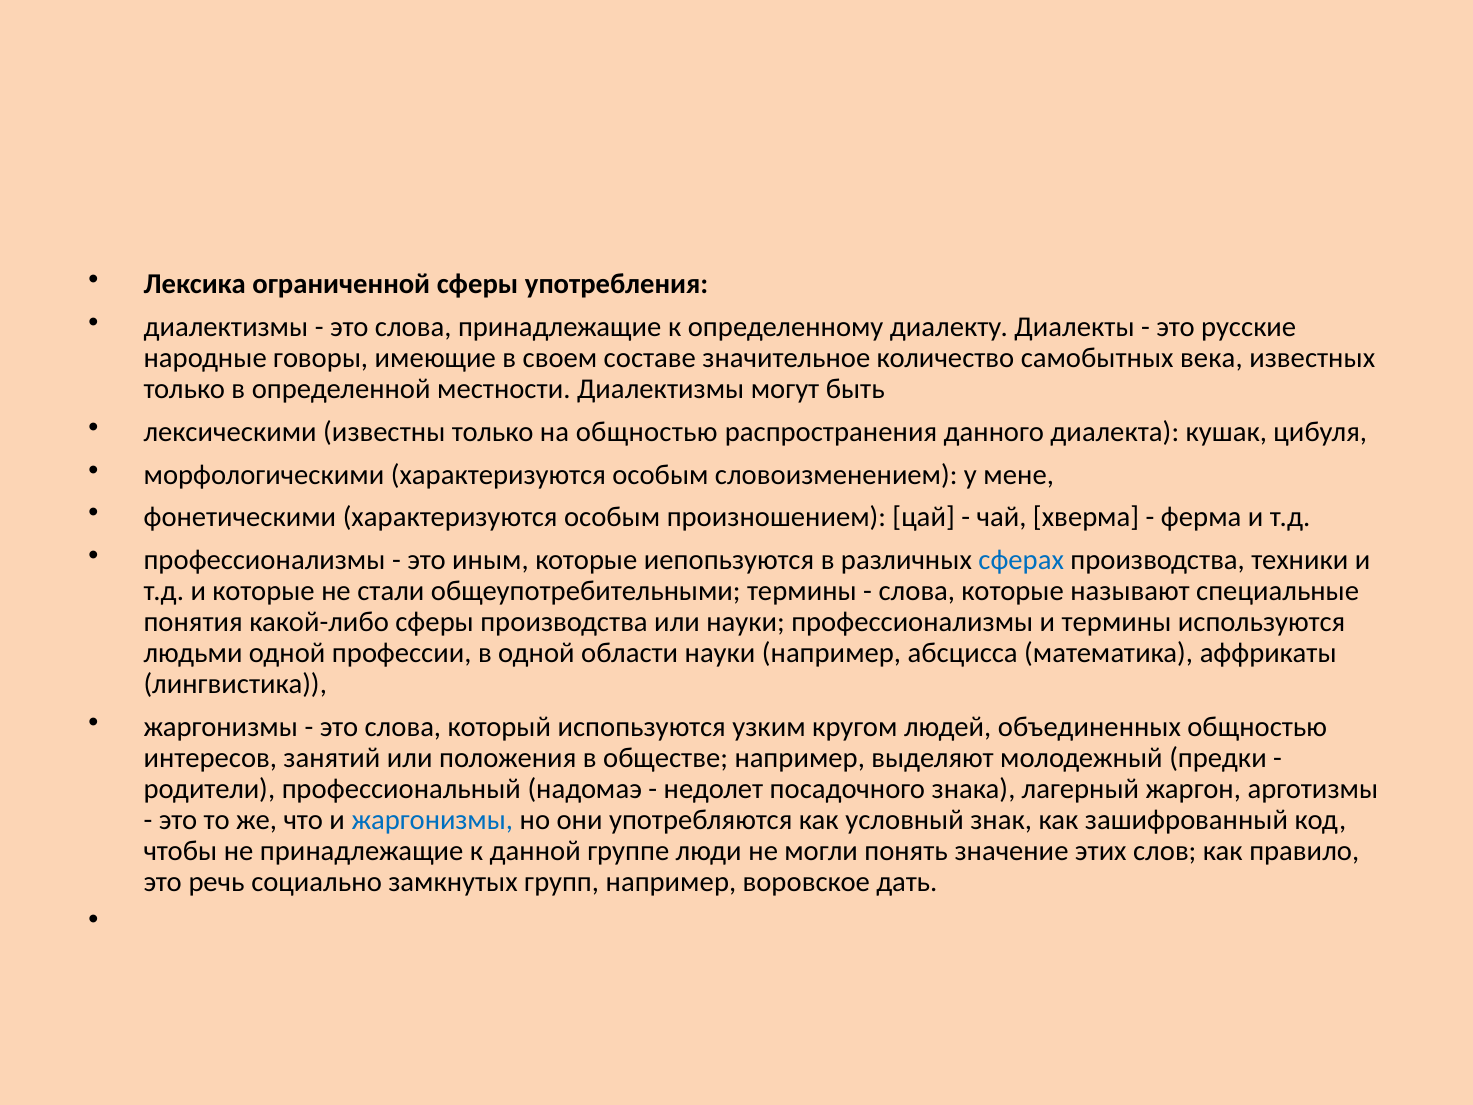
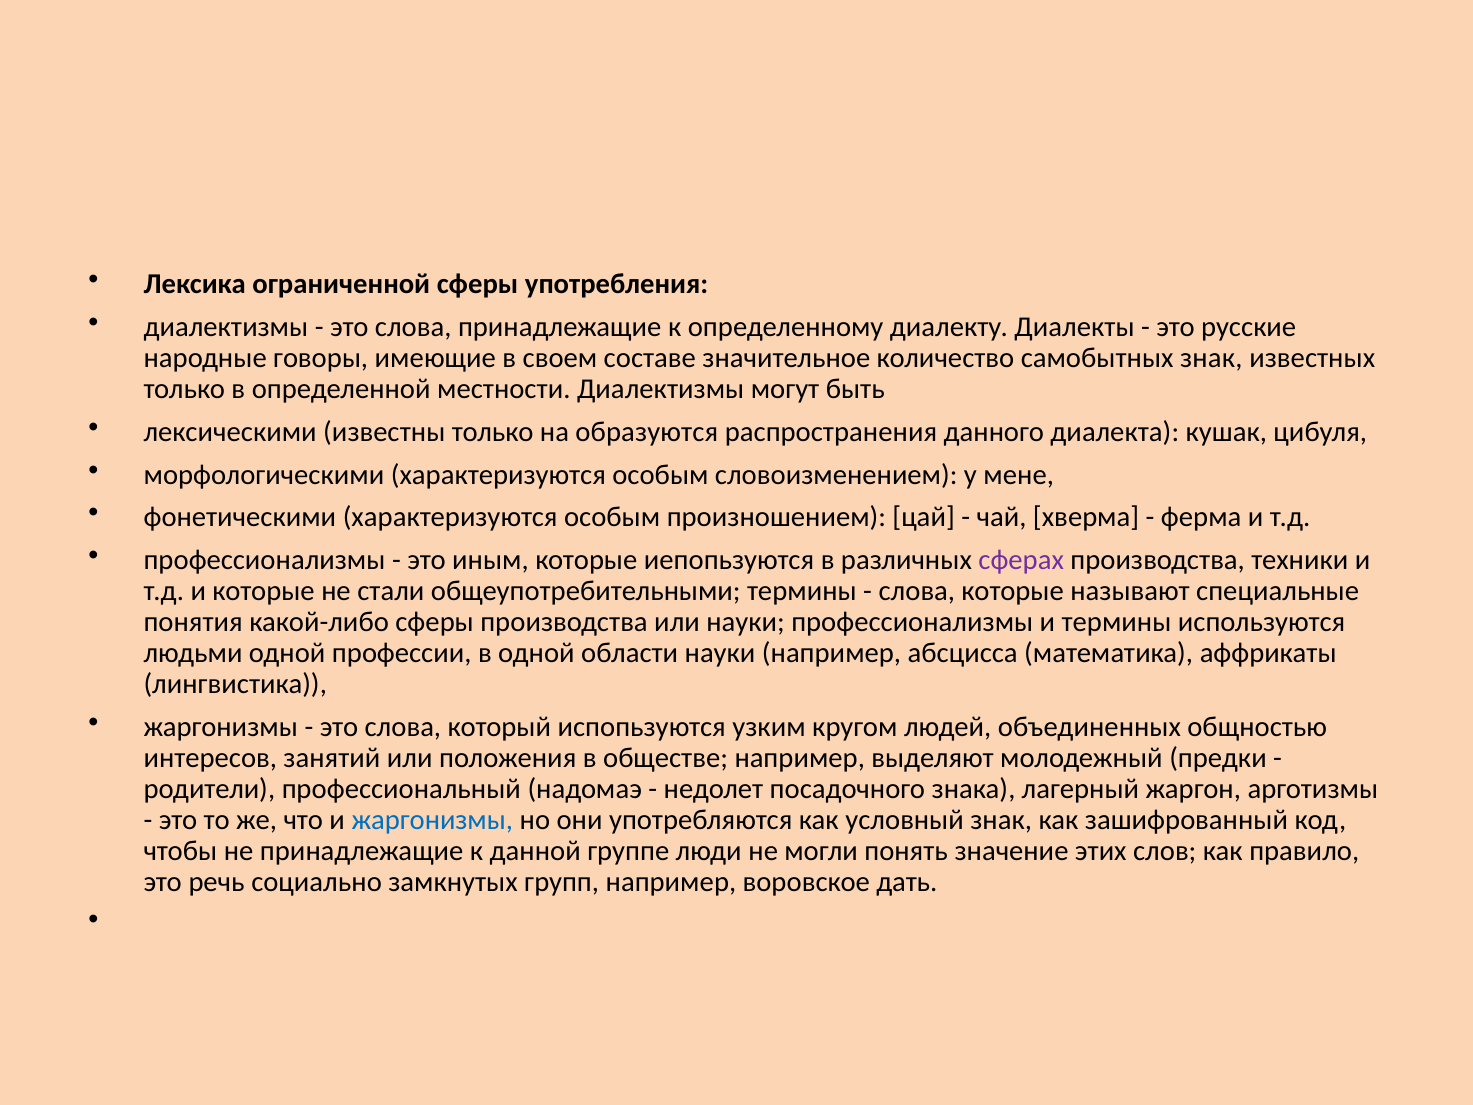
самобытных века: века -> знак (1211, 358)
на общностью: общностью -> образуются (647, 432)
сферах colour: blue -> purple (1021, 560)
